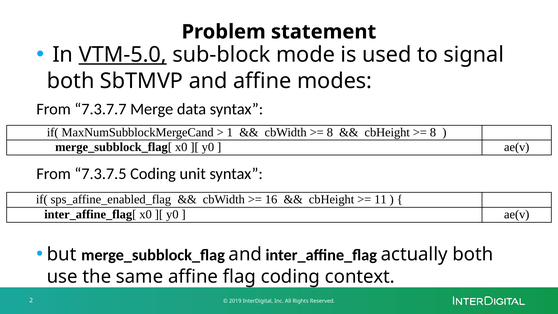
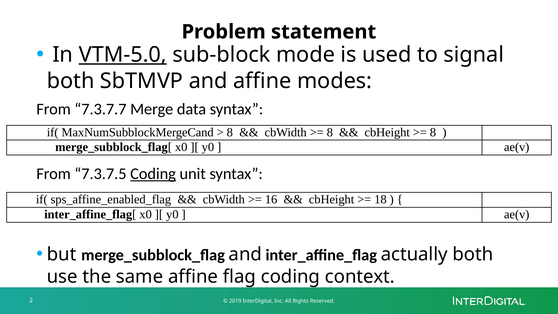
1: 1 -> 8 (230, 132)
Coding underline: none -> present (153, 174)
11: 11 -> 18 (380, 199)
